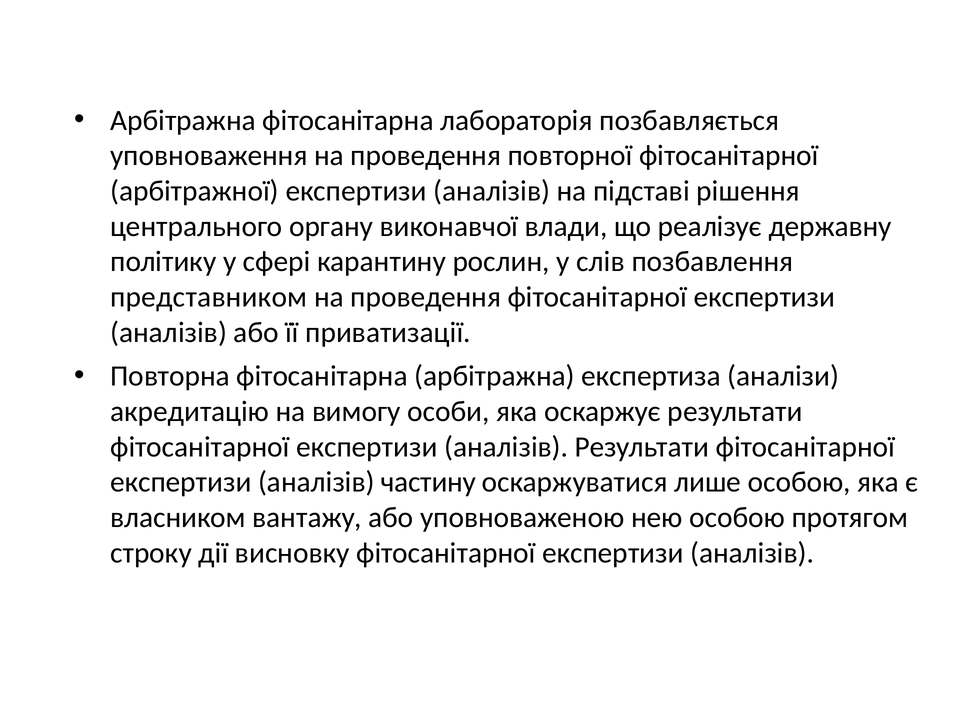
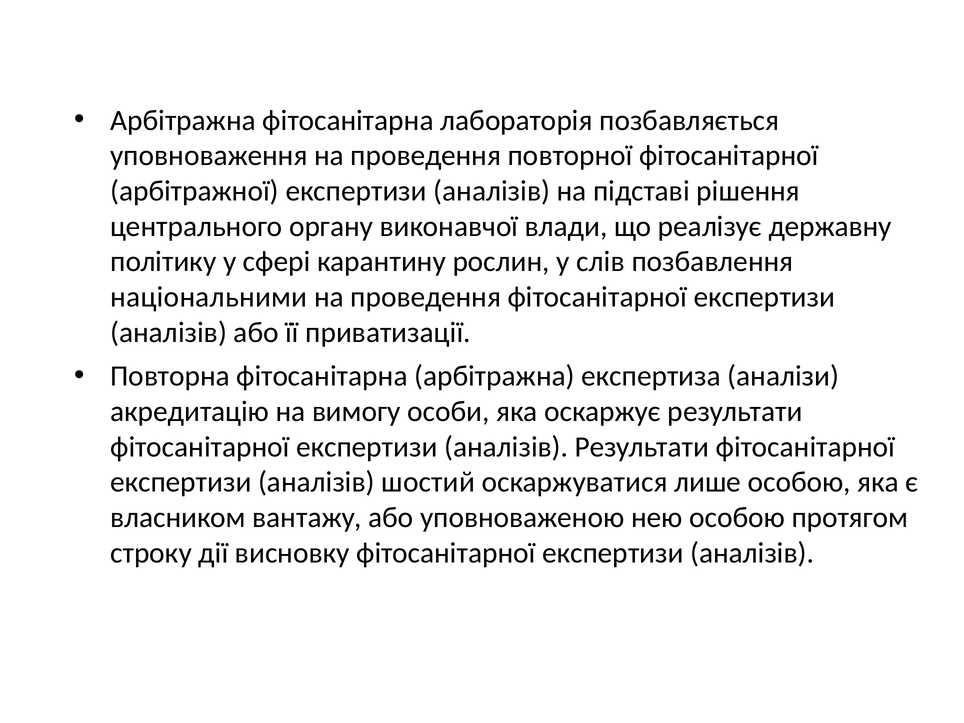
представником: представником -> національними (209, 297)
частину: частину -> шостий (428, 482)
